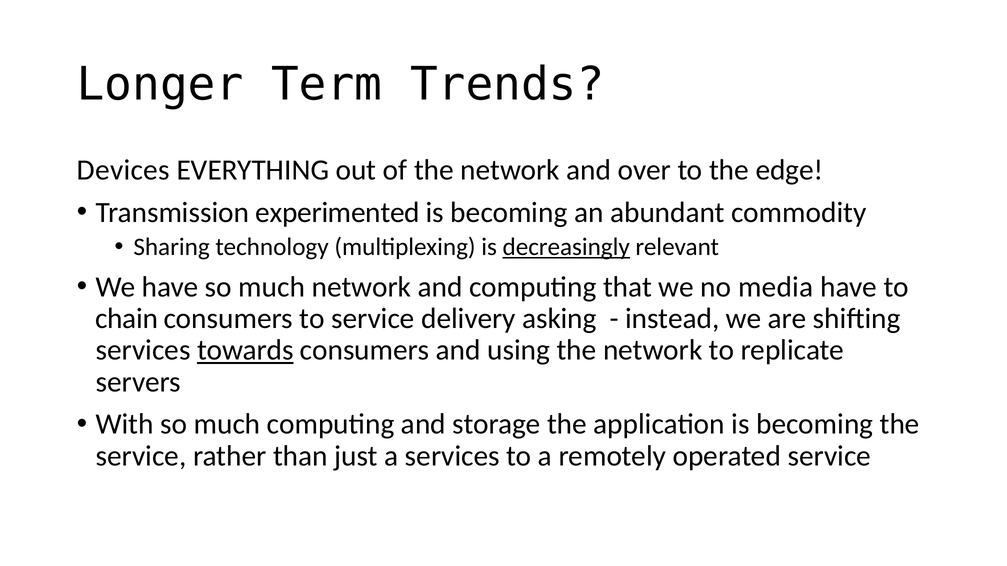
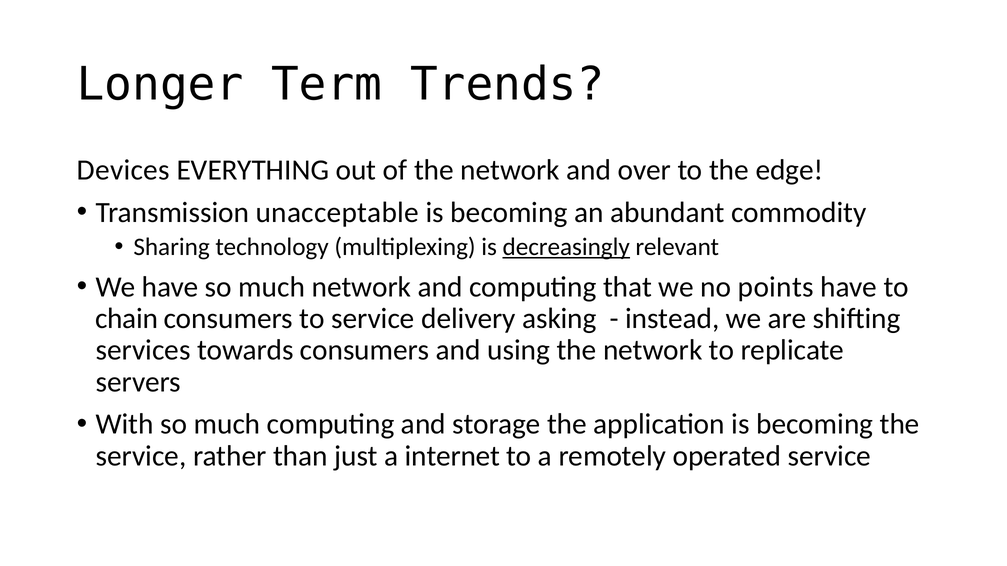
experimented: experimented -> unacceptable (337, 212)
media: media -> points (776, 287)
towards underline: present -> none (245, 351)
a services: services -> internet (452, 456)
